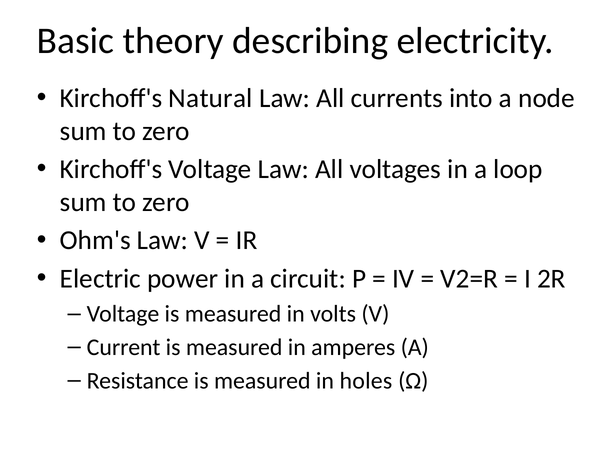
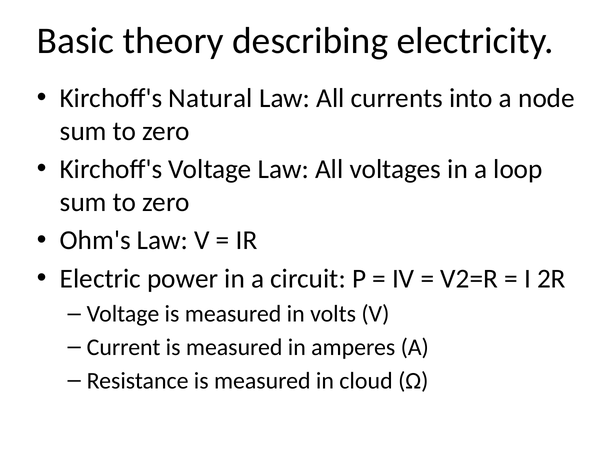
holes: holes -> cloud (366, 380)
